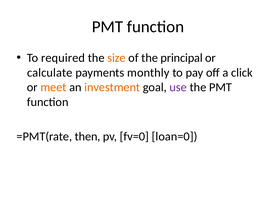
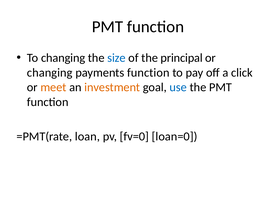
To required: required -> changing (63, 58)
size colour: orange -> blue (116, 58)
calculate: calculate -> changing (50, 73)
payments monthly: monthly -> function (148, 73)
use colour: purple -> blue (178, 87)
then: then -> loan (87, 136)
